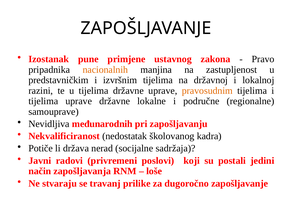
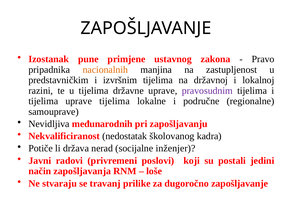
pravosudnim colour: orange -> purple (207, 91)
uprave državne: državne -> tijelima (115, 101)
sadržaja: sadržaja -> inženjer (176, 148)
